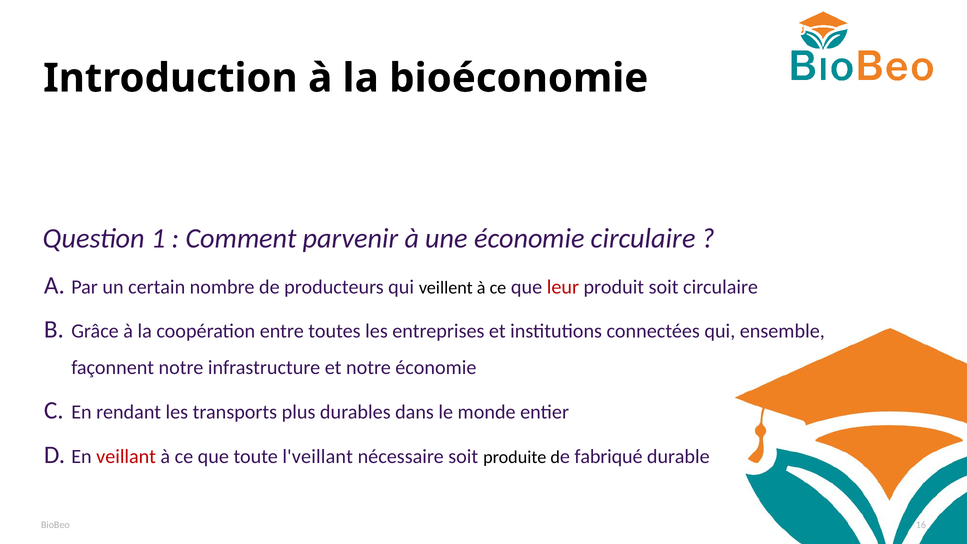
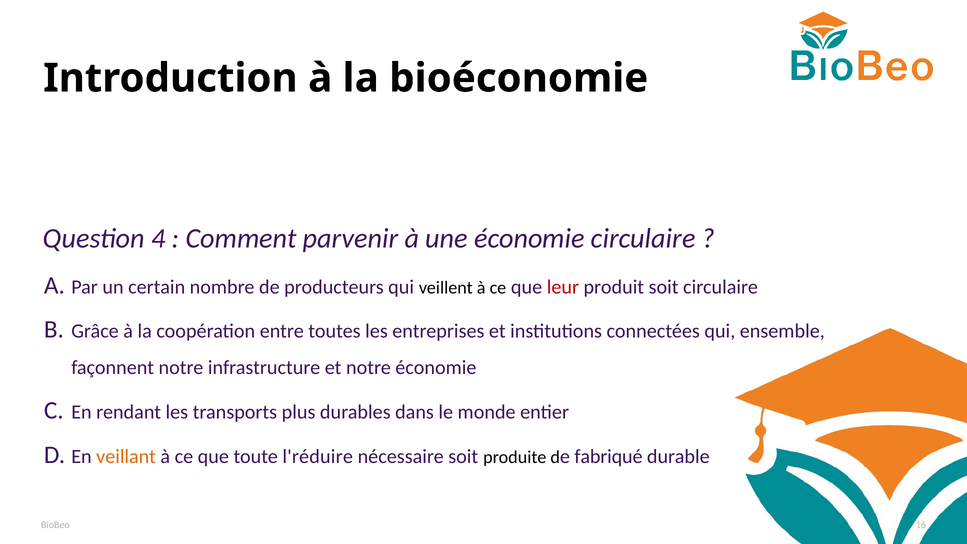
1: 1 -> 4 (158, 238)
veillant colour: red -> orange (126, 456)
l'veillant: l'veillant -> l'réduire (318, 456)
